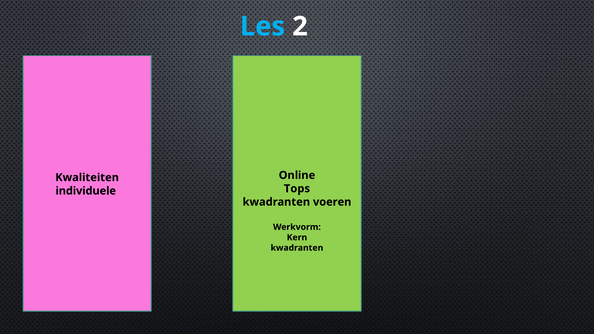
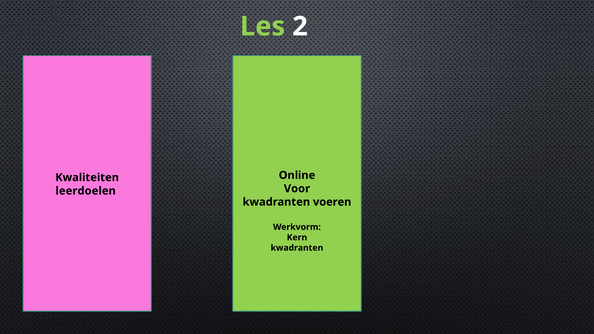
Les colour: light blue -> light green (263, 26)
Tops: Tops -> Voor (297, 189)
individuele: individuele -> leerdoelen (86, 191)
